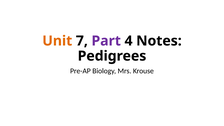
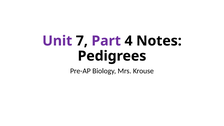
Unit colour: orange -> purple (57, 41)
